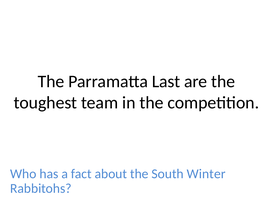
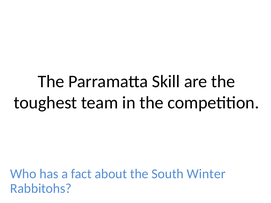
Last: Last -> Skill (166, 82)
